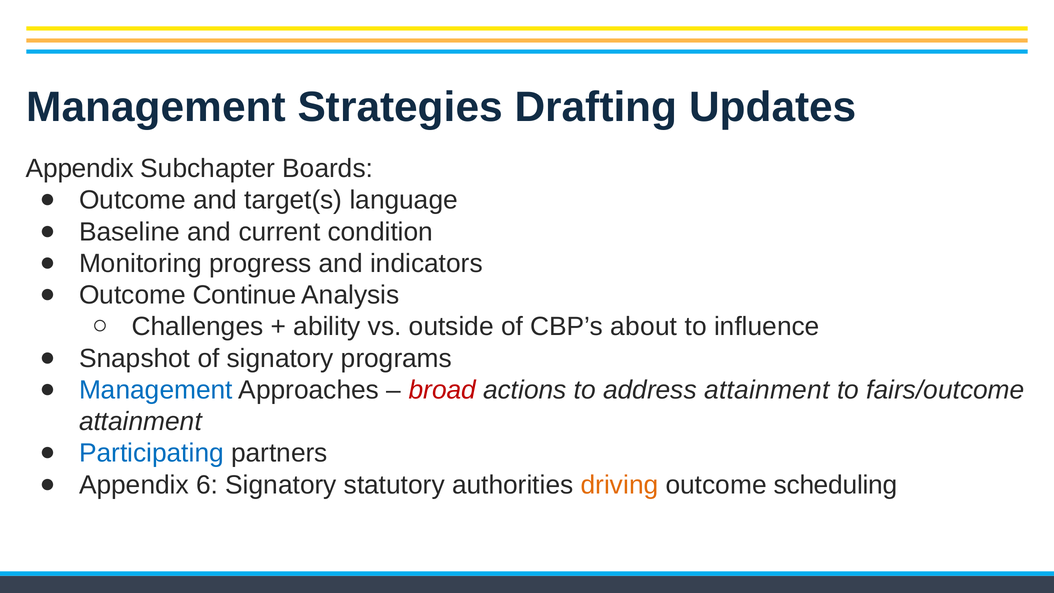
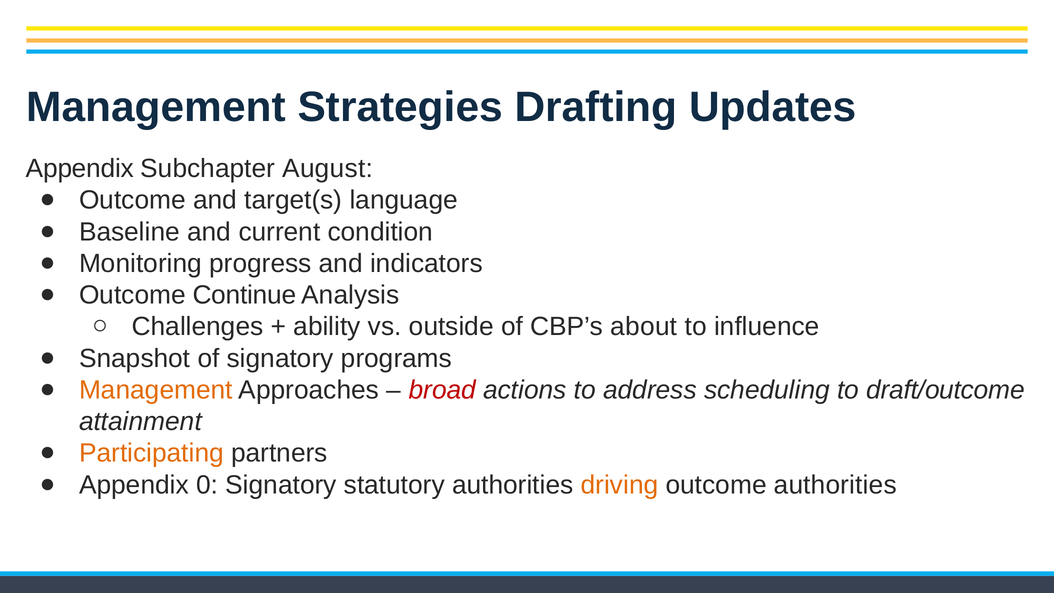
Boards: Boards -> August (328, 169)
Management colour: blue -> orange (156, 390)
address attainment: attainment -> scheduling (767, 390)
fairs/outcome: fairs/outcome -> draft/outcome (946, 390)
Participating colour: blue -> orange (151, 453)
6: 6 -> 0 (207, 485)
outcome scheduling: scheduling -> authorities (835, 485)
